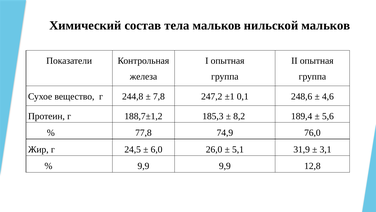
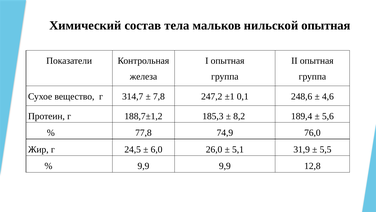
нильской мальков: мальков -> опытная (326, 25)
244,8: 244,8 -> 314,7 (133, 96)
3,1: 3,1 -> 5,5 (326, 149)
